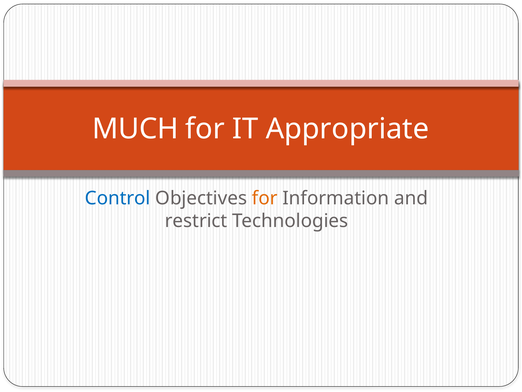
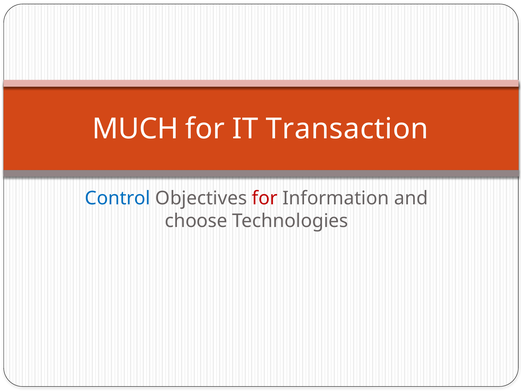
Appropriate: Appropriate -> Transaction (347, 129)
for colour: orange -> red (265, 198)
restrict: restrict -> choose (196, 221)
